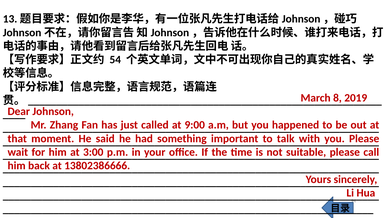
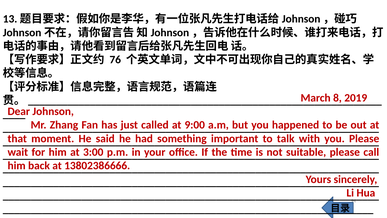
54: 54 -> 76 (115, 60)
